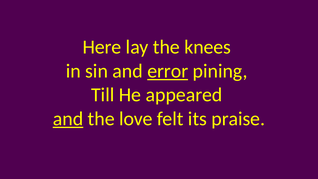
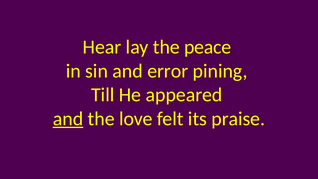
Here: Here -> Hear (102, 47)
knees: knees -> peace (208, 47)
error underline: present -> none (168, 71)
